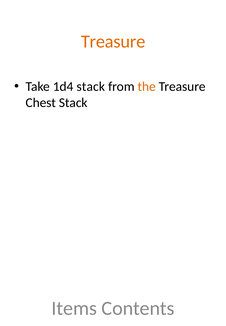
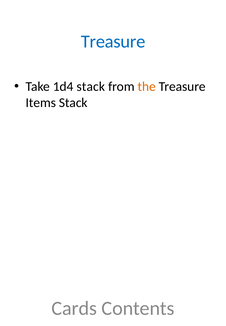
Treasure colour: orange -> blue (113, 42)
Chest: Chest -> Items (41, 103)
Items: Items -> Cards (74, 309)
